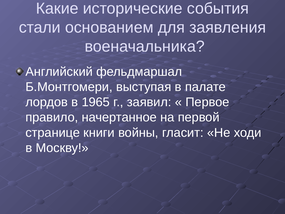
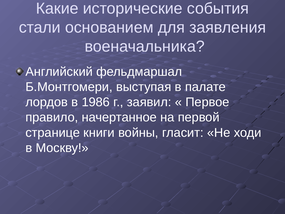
1965: 1965 -> 1986 (96, 102)
